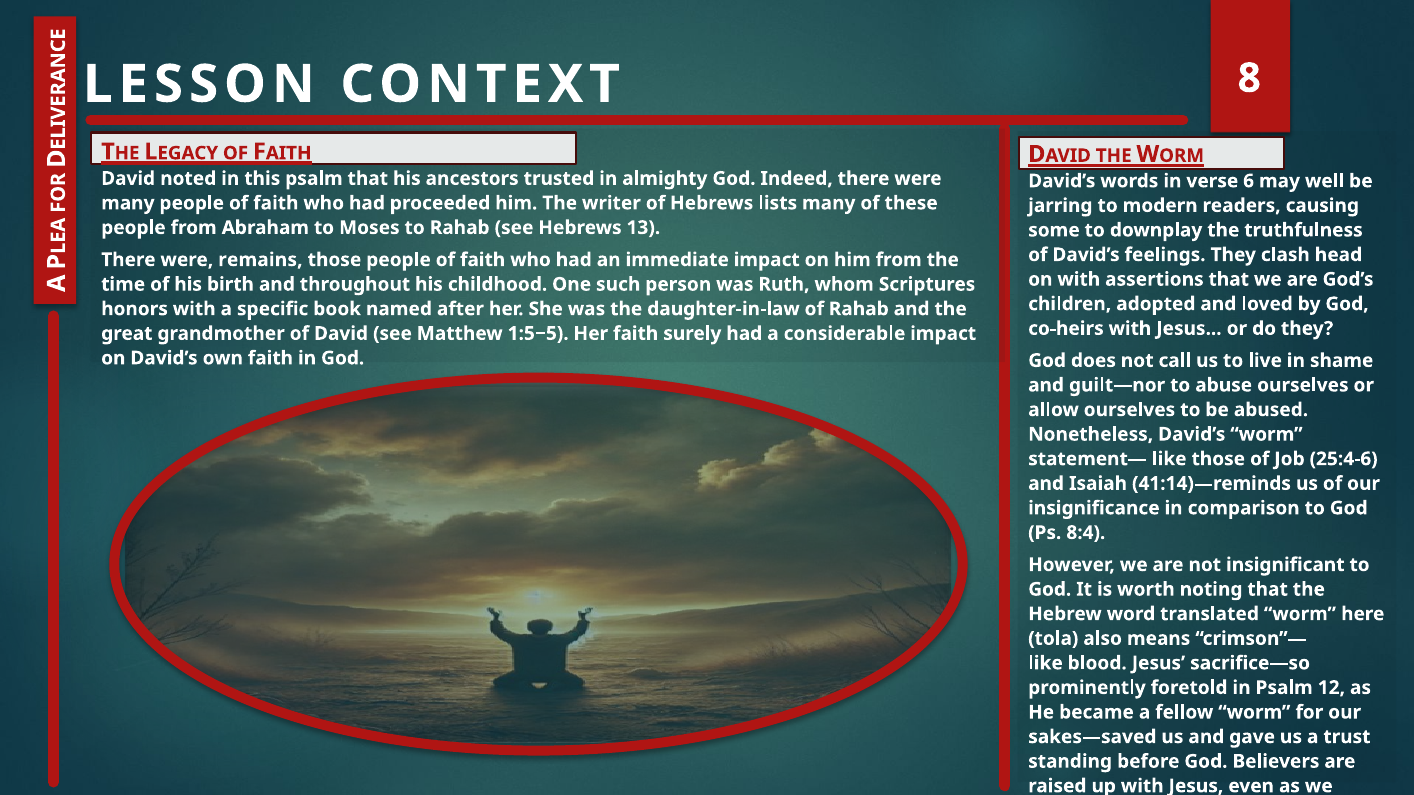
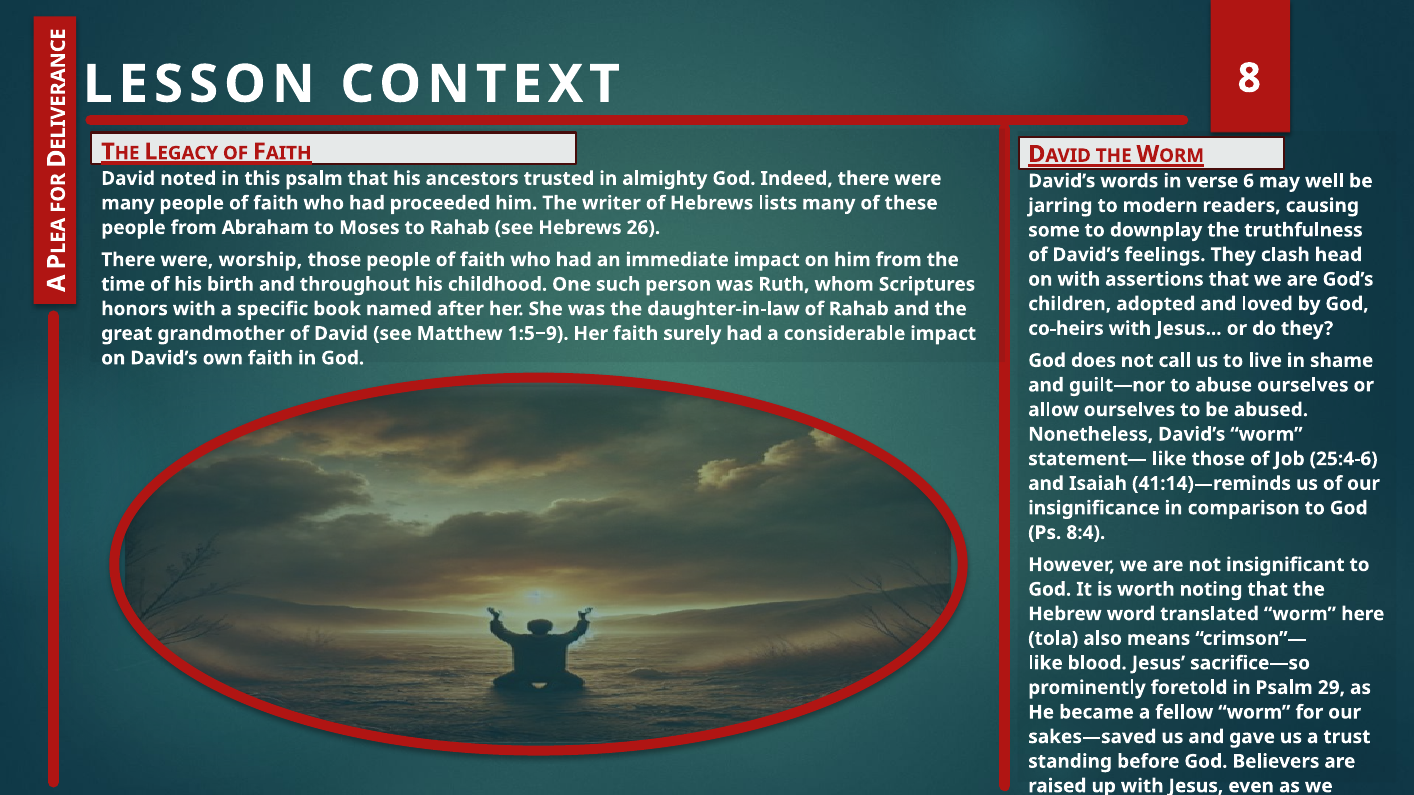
13: 13 -> 26 (643, 228)
remains: remains -> worship (260, 260)
1:5−5: 1:5−5 -> 1:5−9 (538, 334)
12: 12 -> 29 (1331, 688)
